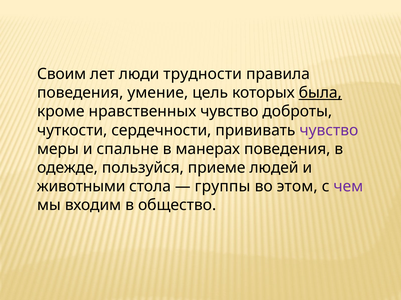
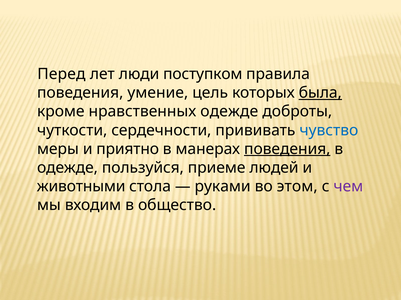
Своим: Своим -> Перед (61, 74)
трудности: трудности -> поступком (203, 74)
нравственных чувство: чувство -> одежде (229, 112)
чувство colour: purple -> blue (329, 131)
спальне: спальне -> приятно (128, 149)
поведения underline: none -> present (287, 149)
группы: группы -> руками (223, 187)
